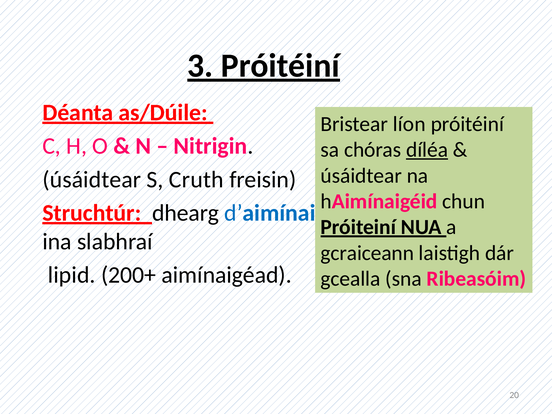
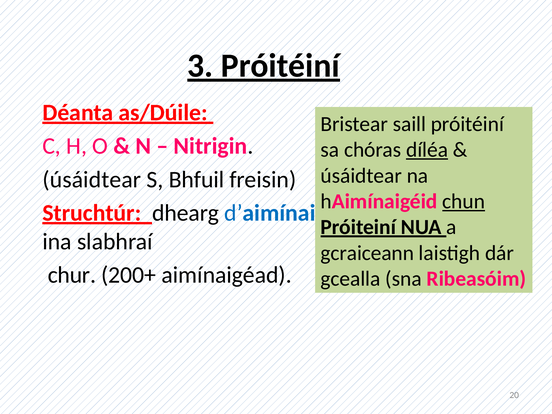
líon: líon -> saill (409, 124)
Cruth: Cruth -> Bhfuil (196, 180)
chun underline: none -> present (464, 201)
lipid: lipid -> chur (72, 275)
